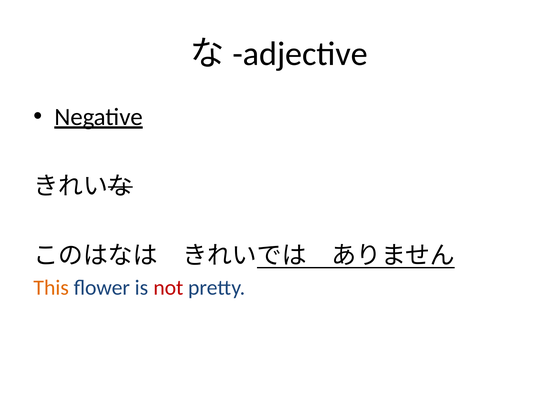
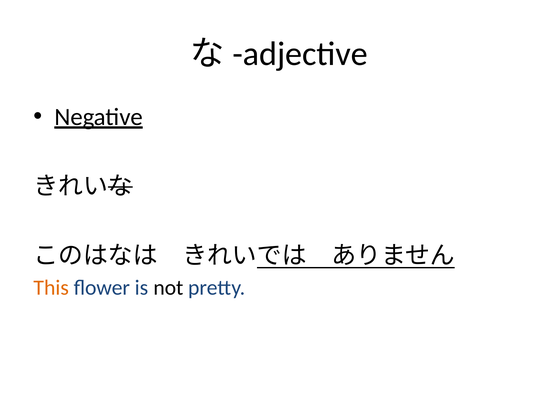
not colour: red -> black (168, 288)
